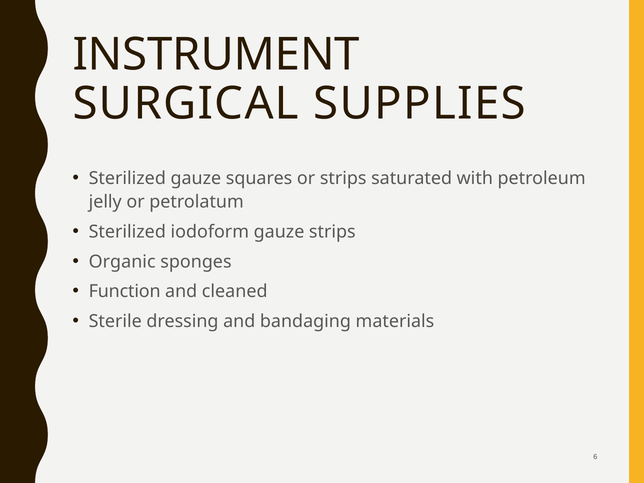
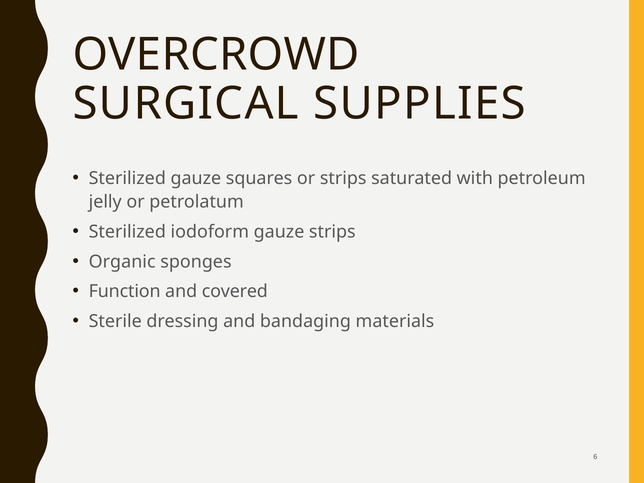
INSTRUMENT: INSTRUMENT -> OVERCROWD (216, 54)
cleaned: cleaned -> covered (235, 292)
